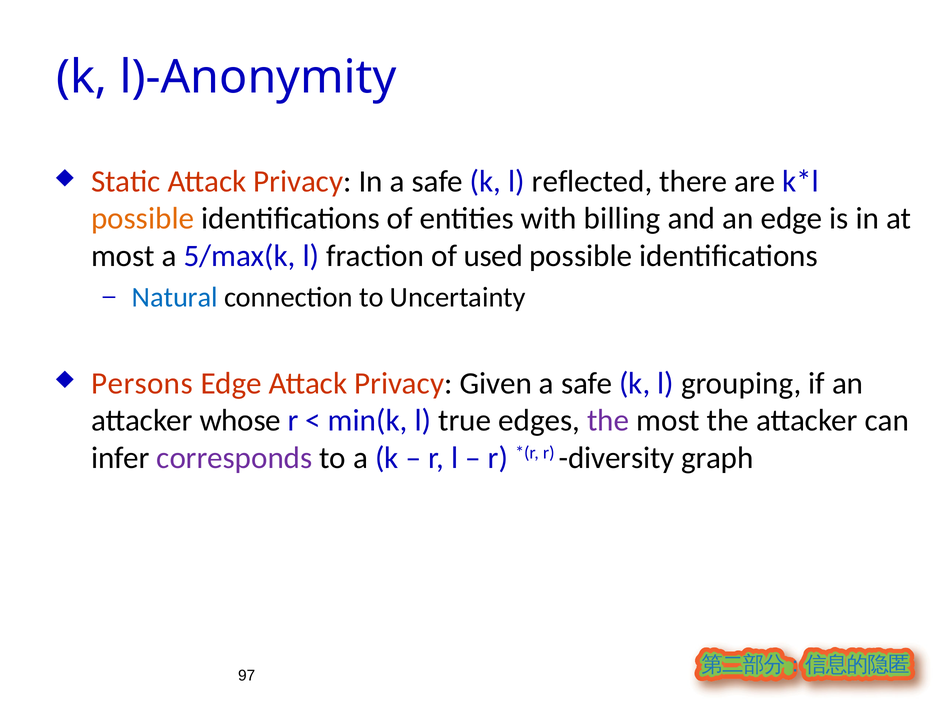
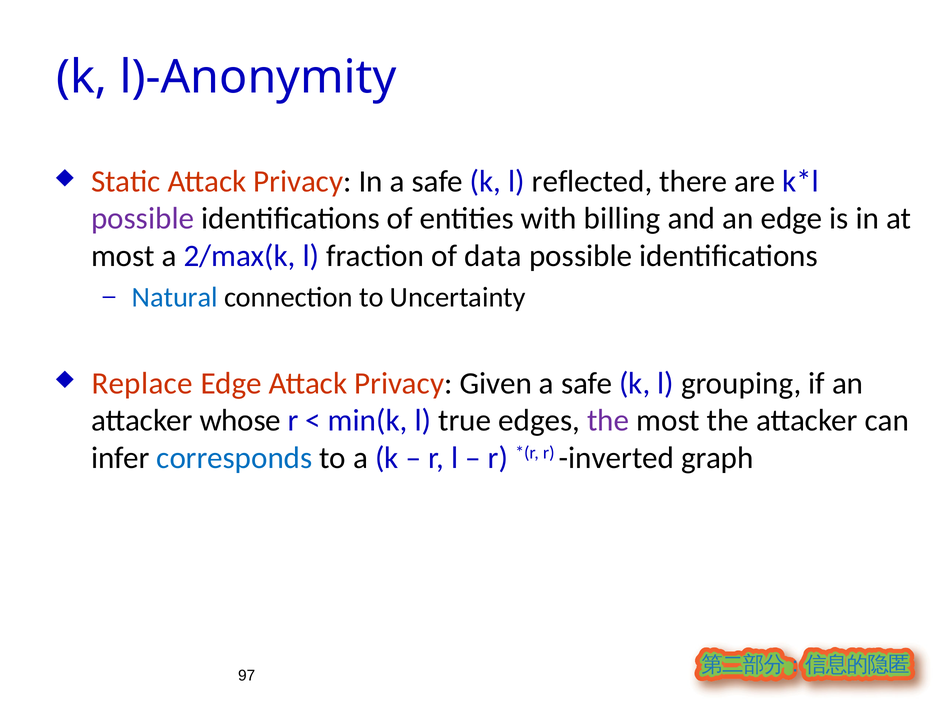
possible colour: orange -> purple (143, 219)
5/max(k: 5/max(k -> 2/max(k (240, 256)
used: used -> data (493, 256)
Persons: Persons -> Replace (142, 383)
corresponds colour: purple -> blue (234, 458)
diversity: diversity -> inverted (616, 458)
